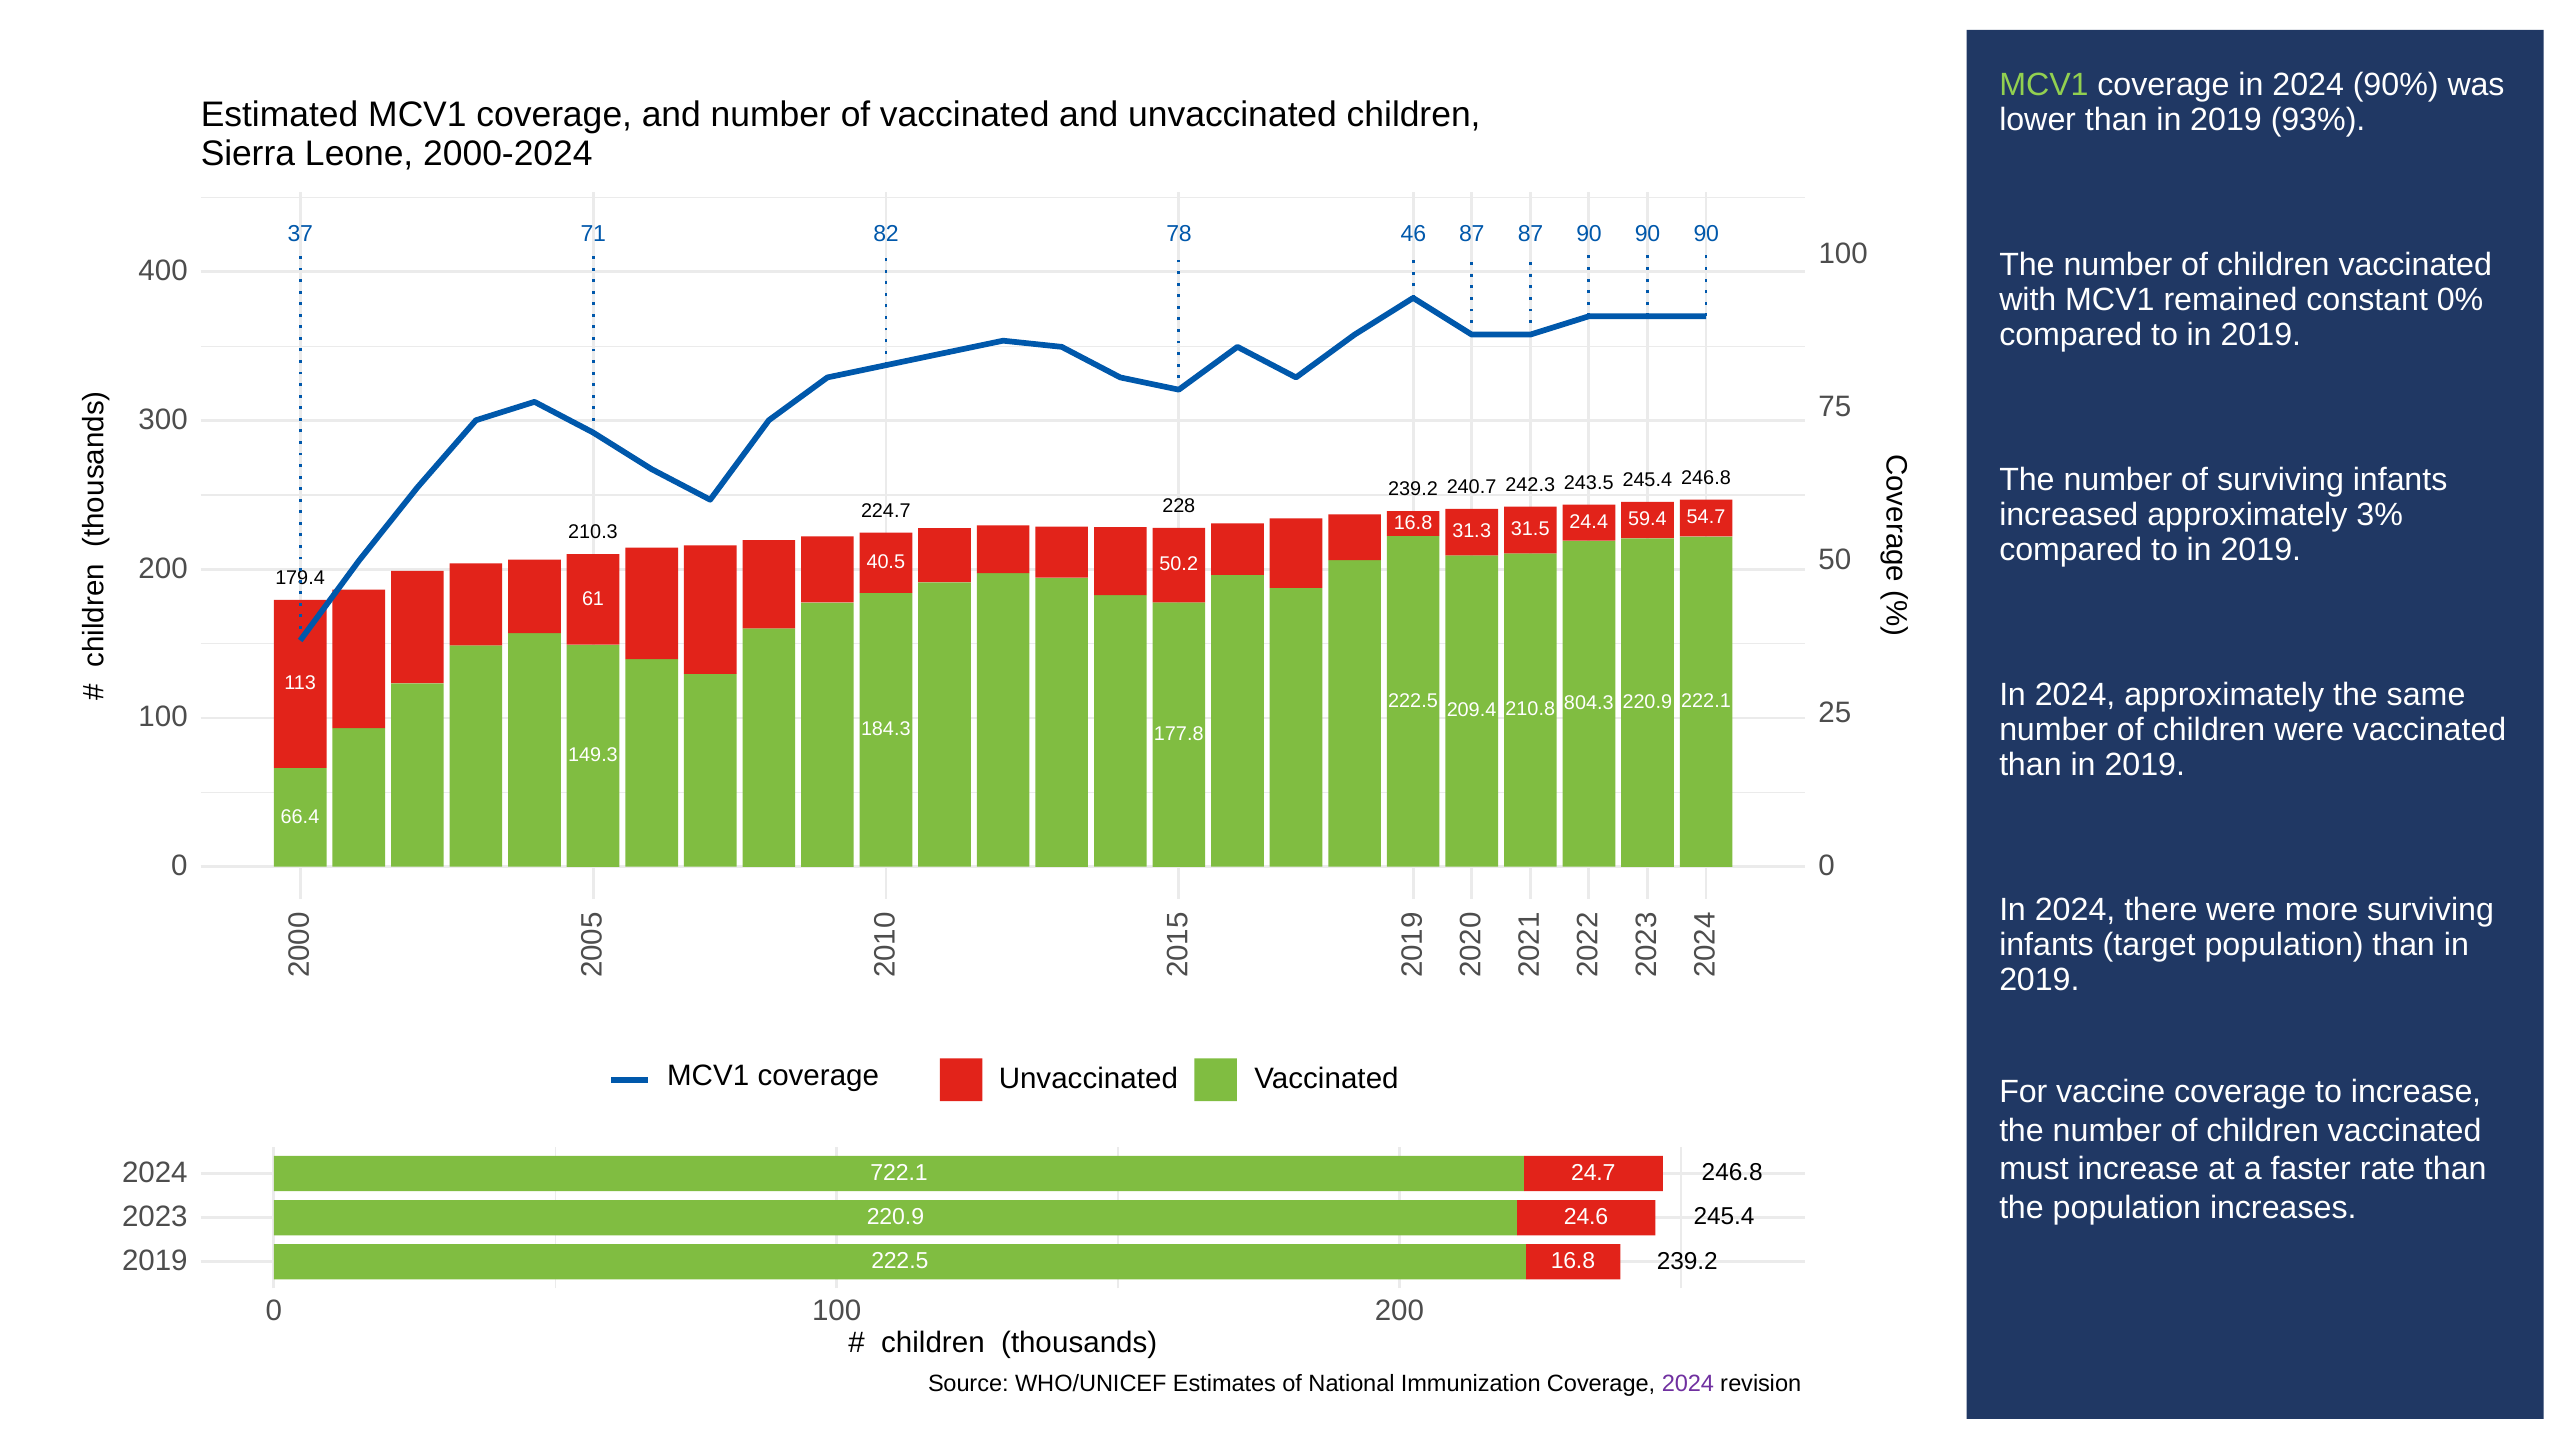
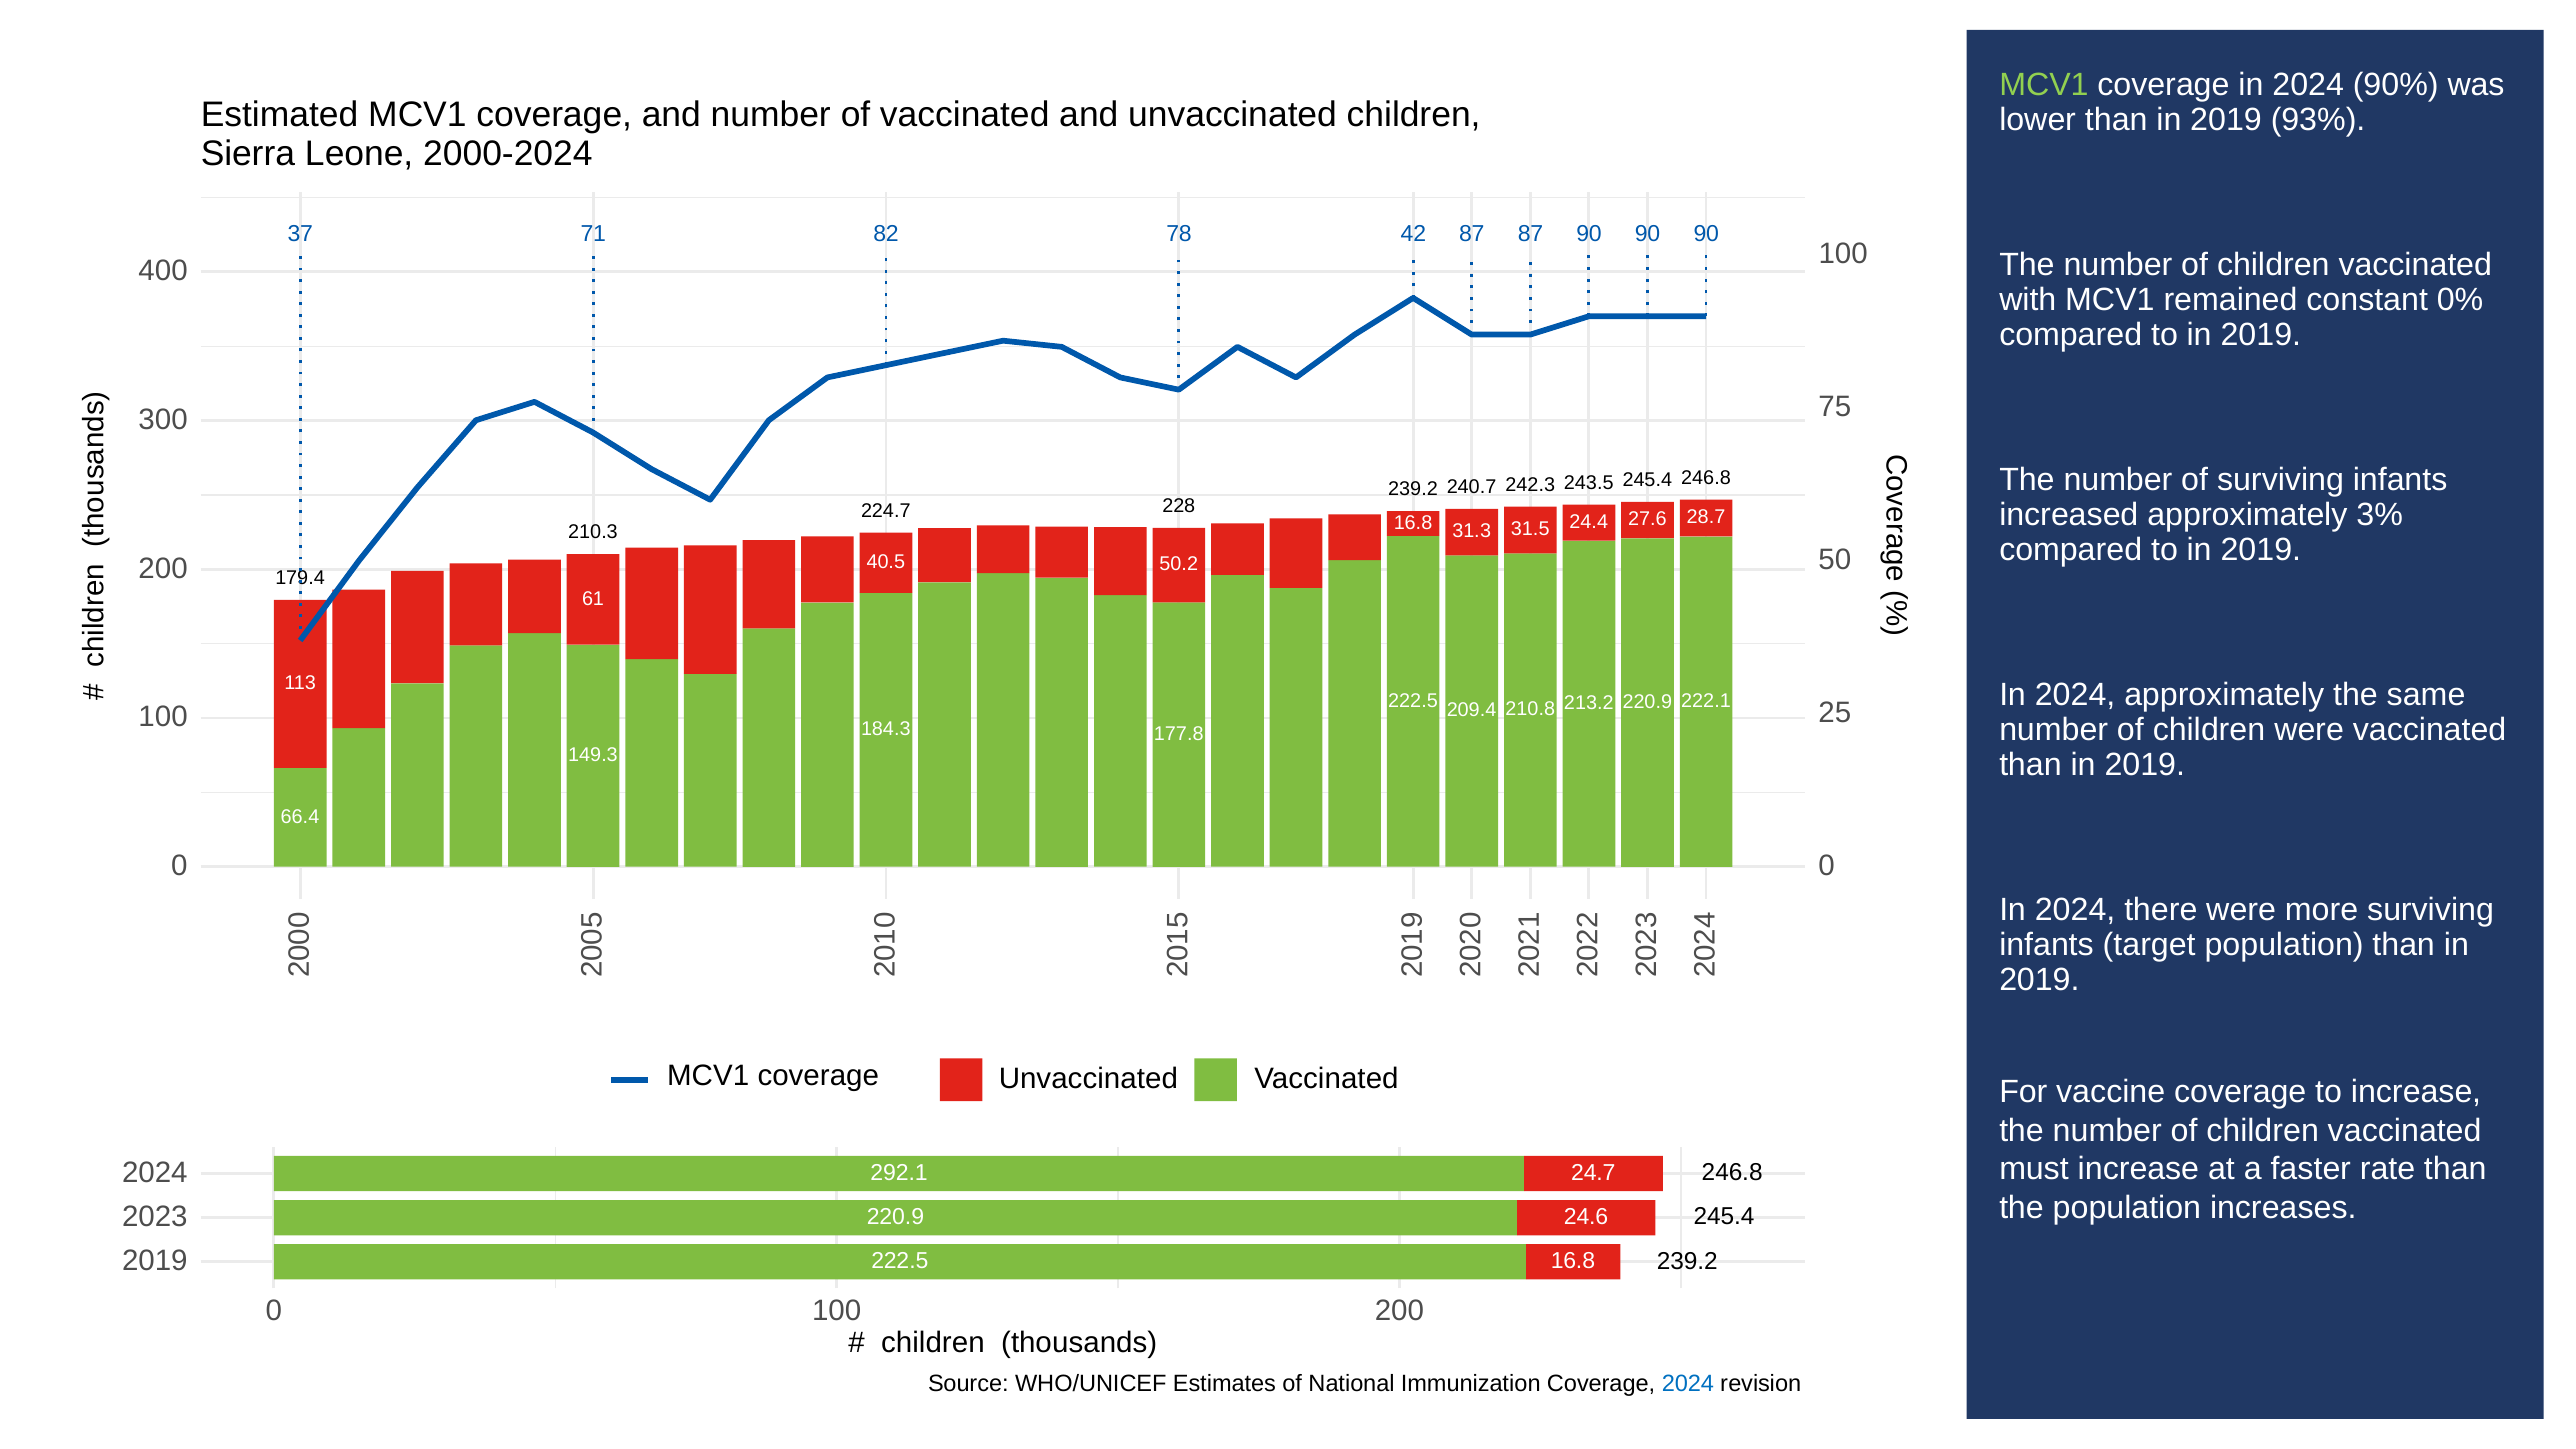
46: 46 -> 42 (1413, 234)
54.7: 54.7 -> 28.7 (1706, 517)
59.4: 59.4 -> 27.6 (1647, 519)
804.3: 804.3 -> 213.2 (1589, 703)
722.1: 722.1 -> 292.1 (899, 1173)
2024 colour: purple -> blue (1688, 1383)
